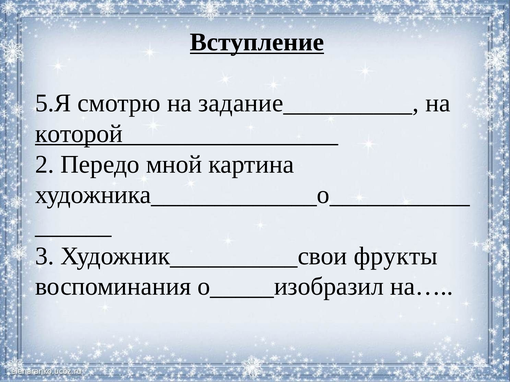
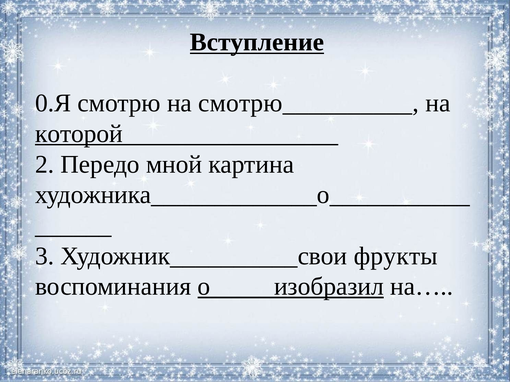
5.Я: 5.Я -> 0.Я (53, 103)
задание__________: задание__________ -> смотрю__________ (309, 103)
о_____изобразил underline: none -> present (291, 287)
